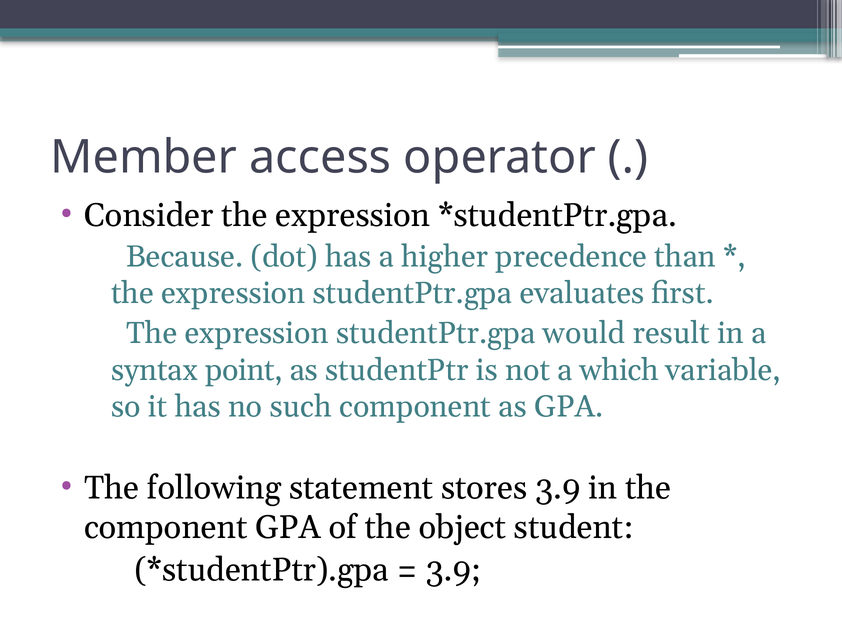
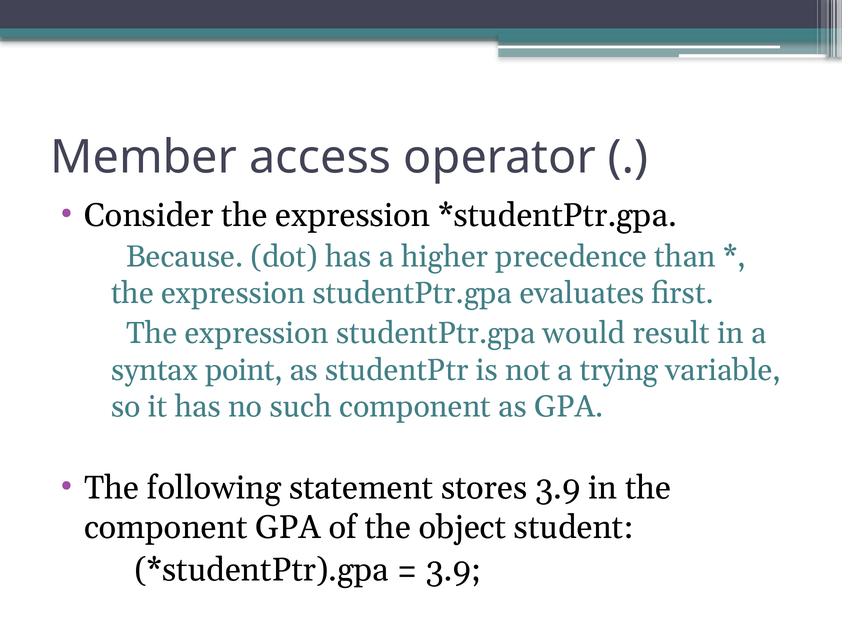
which: which -> trying (619, 370)
